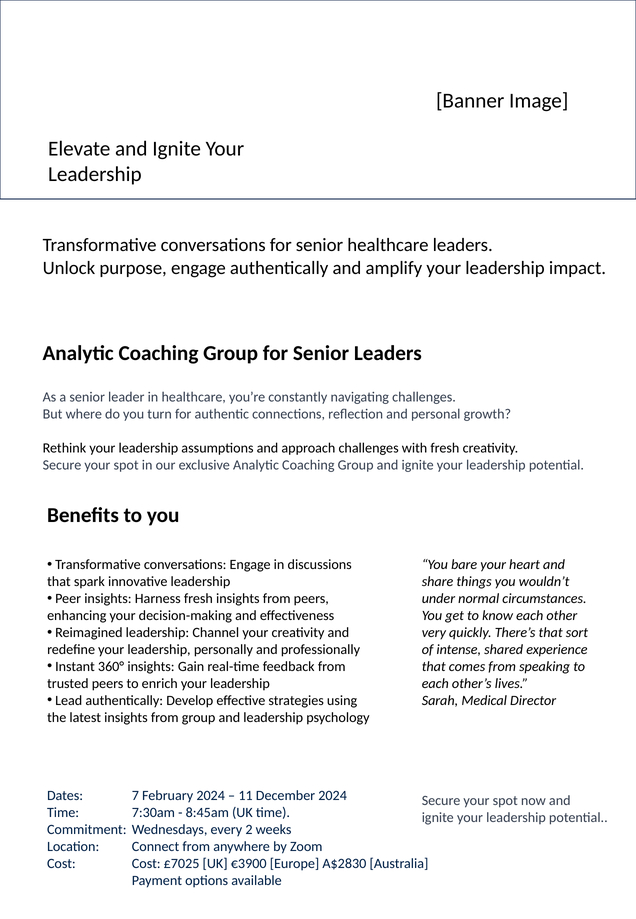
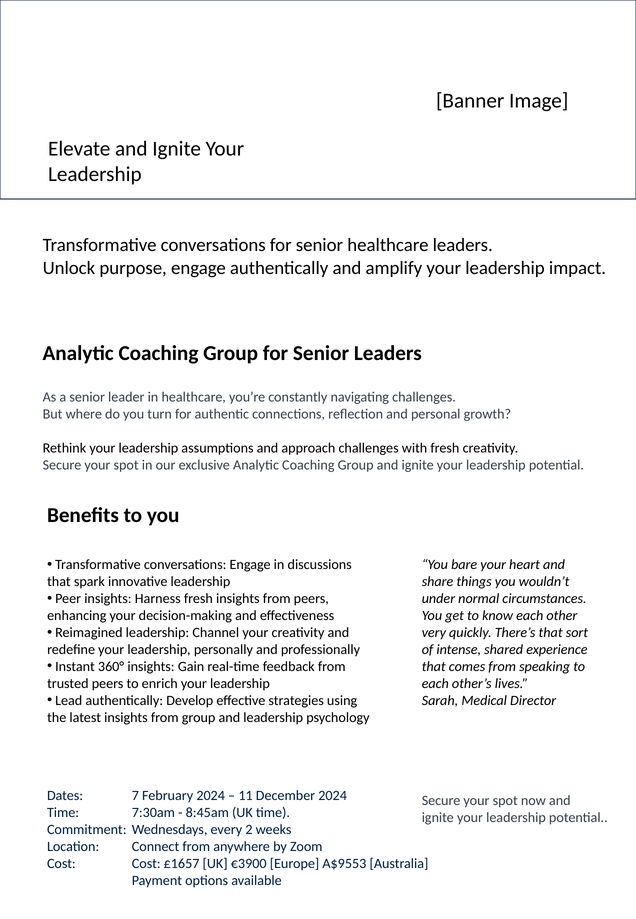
£7025: £7025 -> £1657 (182, 863)
A$2830: A$2830 -> A$9553 (344, 863)
